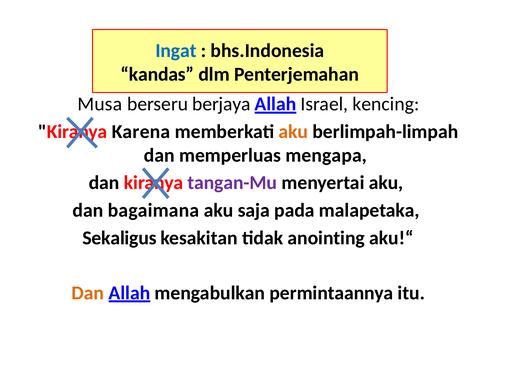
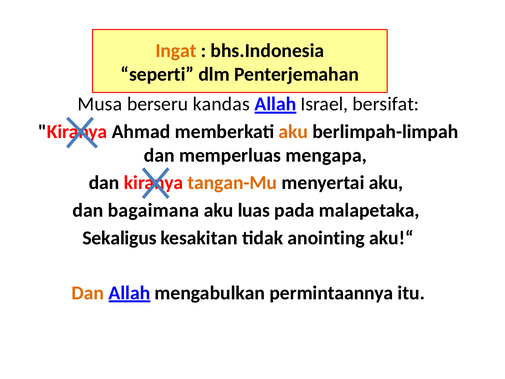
Ingat colour: blue -> orange (176, 51)
kandas: kandas -> seperti (157, 74)
berjaya: berjaya -> kandas (221, 104)
kencing: kencing -> bersifat (386, 104)
Karena: Karena -> Ahmad (141, 132)
tangan-Mu colour: purple -> orange (232, 183)
saja: saja -> luas (254, 210)
